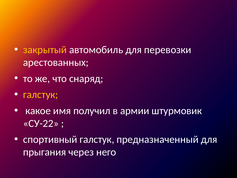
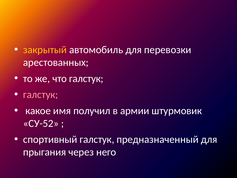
что снаряд: снаряд -> галстук (86, 78)
галстук colour: yellow -> pink (41, 94)
СУ-22: СУ-22 -> СУ-52 (41, 123)
